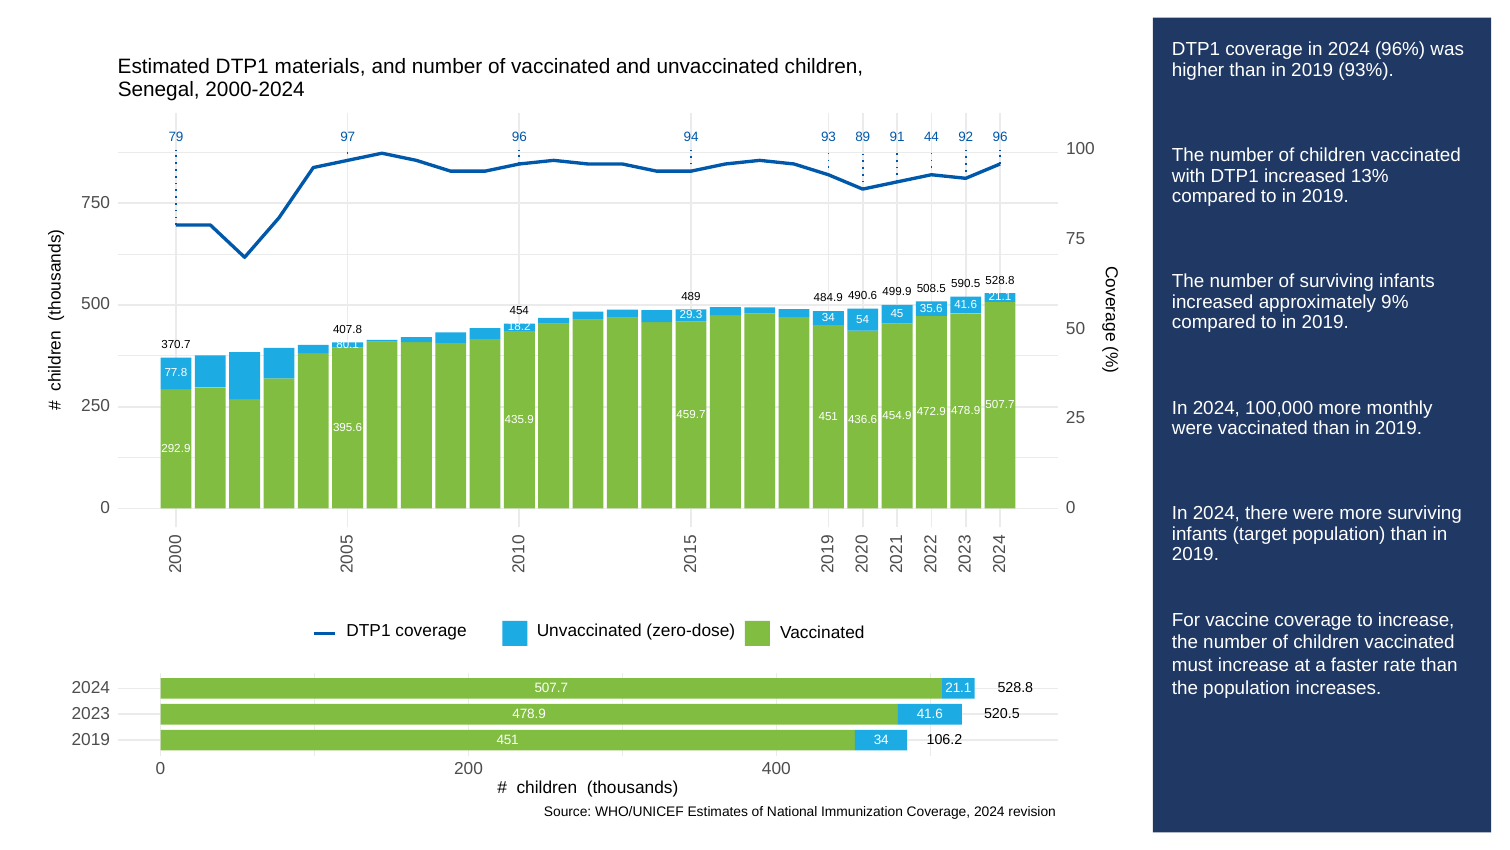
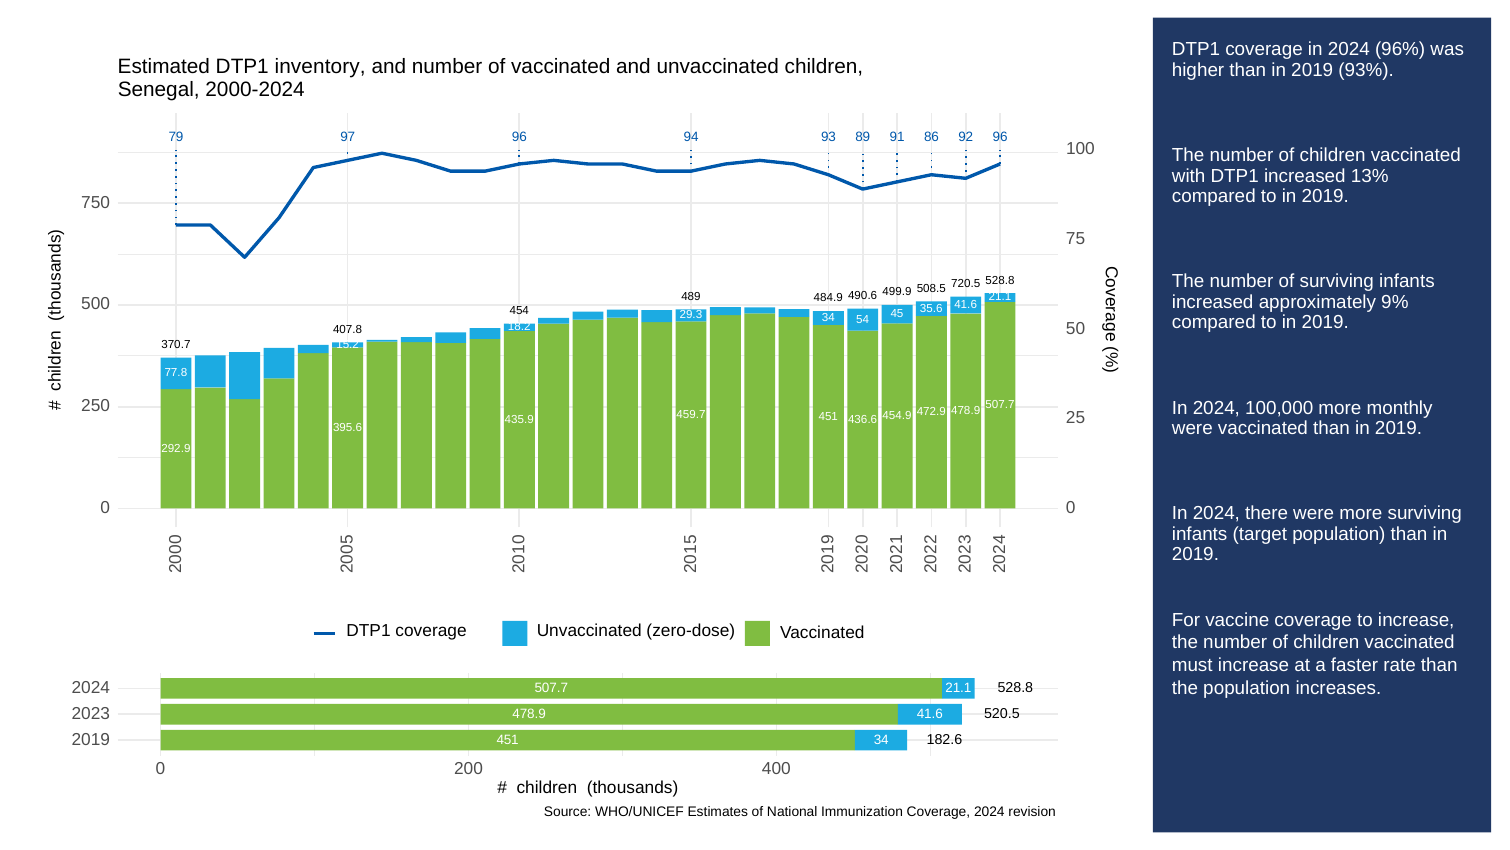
materials: materials -> inventory (320, 67)
44: 44 -> 86 (932, 137)
590.5: 590.5 -> 720.5 (966, 283)
80.1: 80.1 -> 15.2 (348, 344)
106.2: 106.2 -> 182.6 (944, 739)
